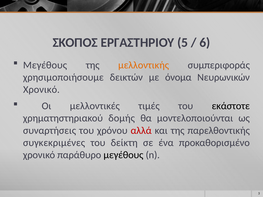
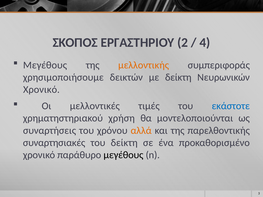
5: 5 -> 2 (183, 43)
6: 6 -> 4 (205, 43)
με όνομα: όνομα -> δείκτη (178, 77)
εκάστοτε colour: black -> blue (231, 106)
δομής: δομής -> χρήση (122, 118)
αλλά colour: red -> orange (141, 131)
συγκεκριμένες: συγκεκριμένες -> συναρτησιακές (54, 143)
